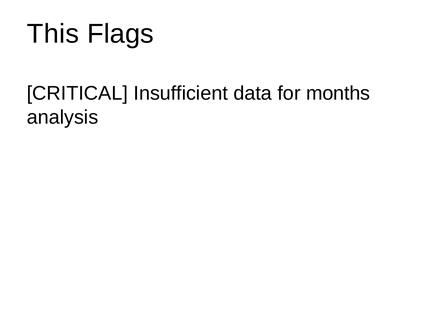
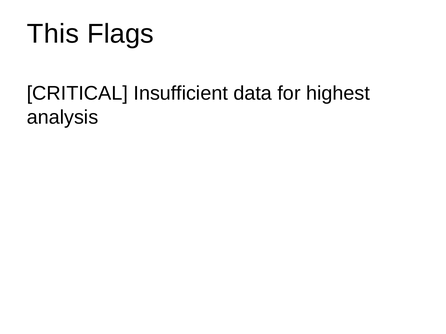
months: months -> highest (338, 94)
